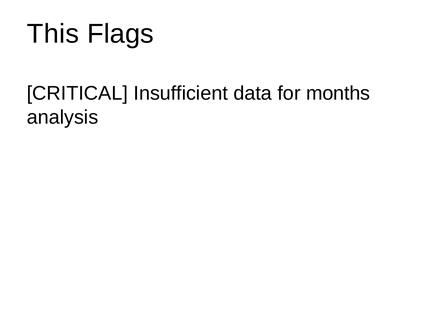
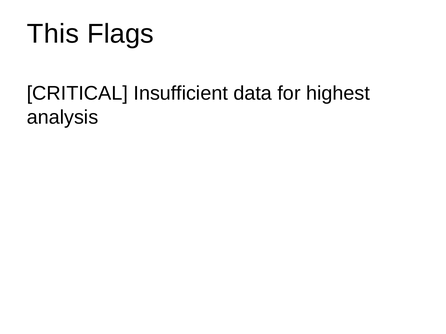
months: months -> highest (338, 94)
